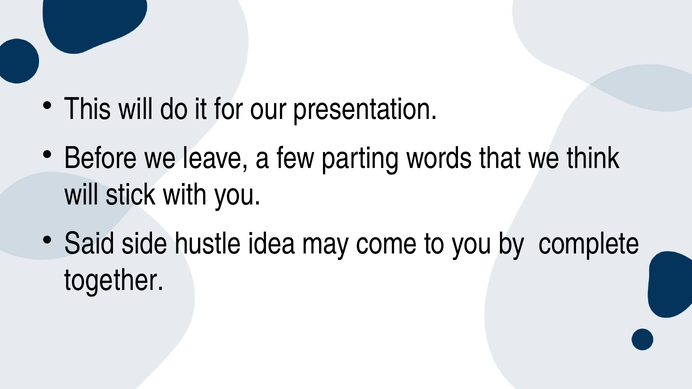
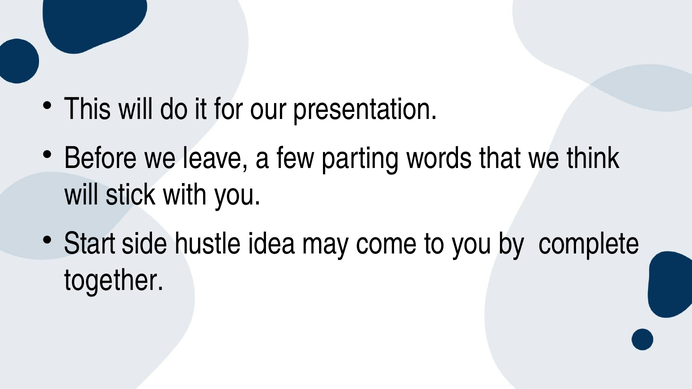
Said: Said -> Start (90, 244)
